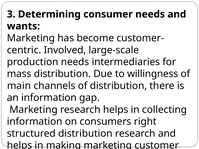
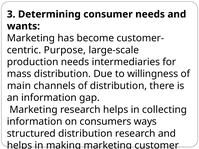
Involved: Involved -> Purpose (65, 50)
right: right -> ways (145, 122)
